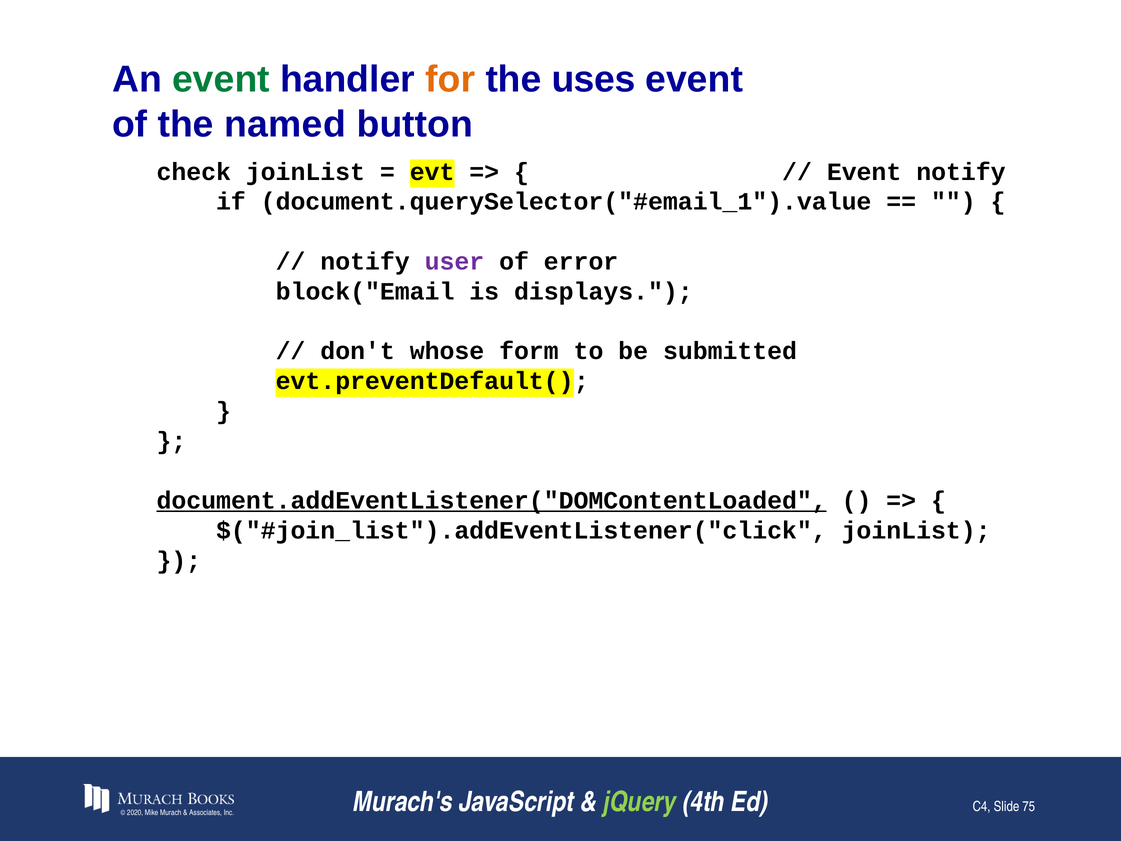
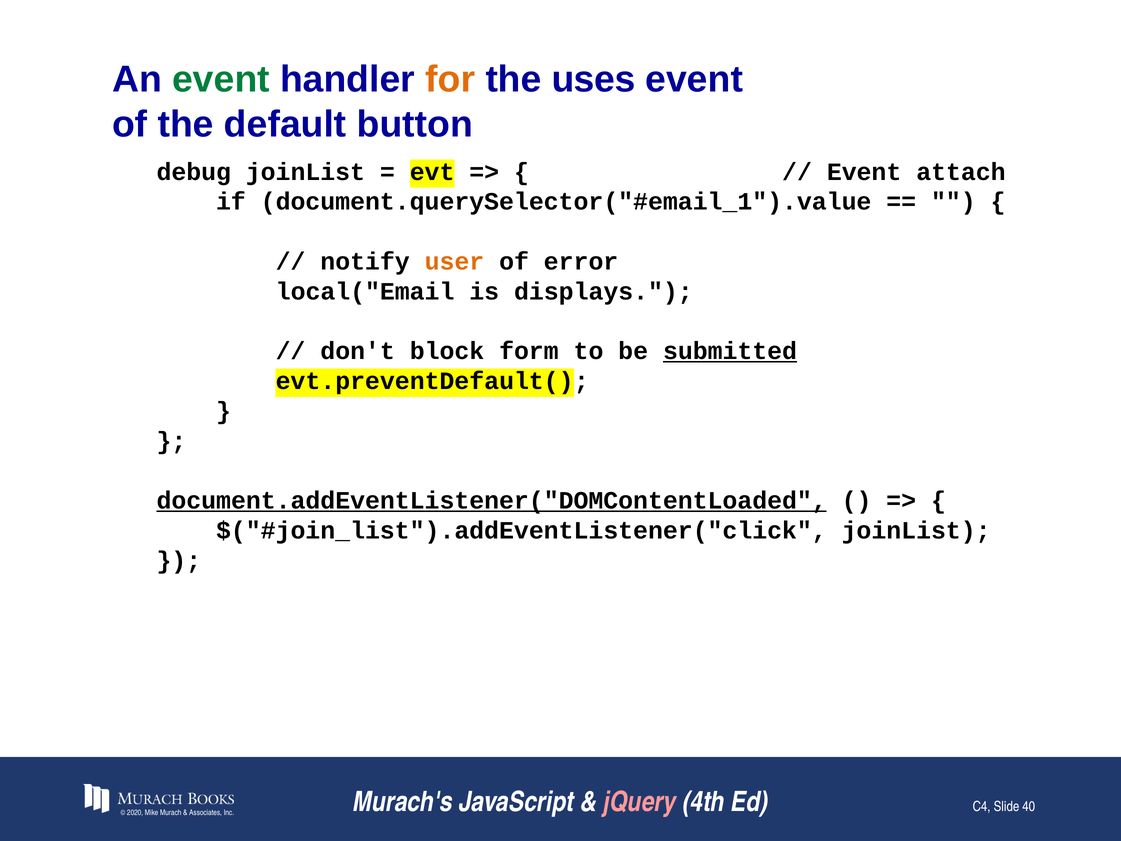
named: named -> default (285, 124)
check: check -> debug (194, 172)
Event notify: notify -> attach (961, 172)
user colour: purple -> orange (454, 261)
block("Email: block("Email -> local("Email (365, 291)
whose: whose -> block (447, 351)
submitted underline: none -> present (730, 351)
jQuery colour: light green -> pink (640, 802)
75: 75 -> 40 (1029, 807)
